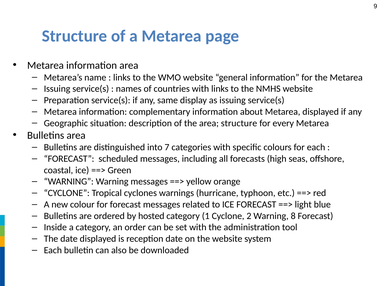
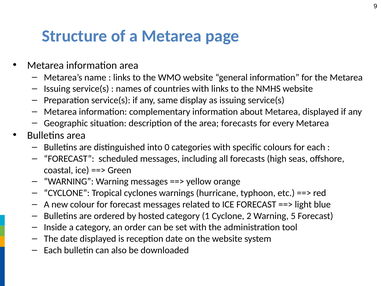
area structure: structure -> forecasts (239, 123)
7: 7 -> 0 (167, 147)
8: 8 -> 5 (293, 216)
